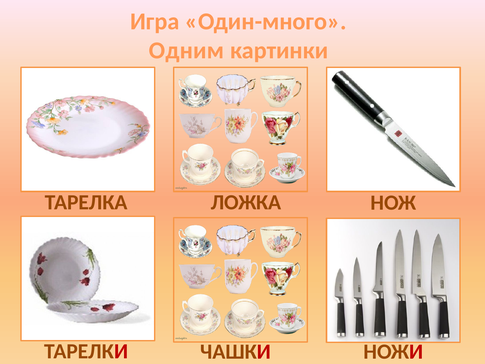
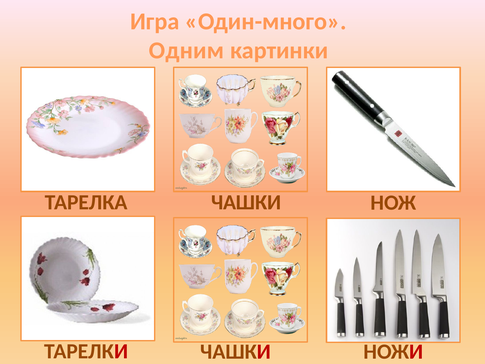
ТАРЕЛКА ЛОЖКА: ЛОЖКА -> ЧАШКИ (246, 202)
